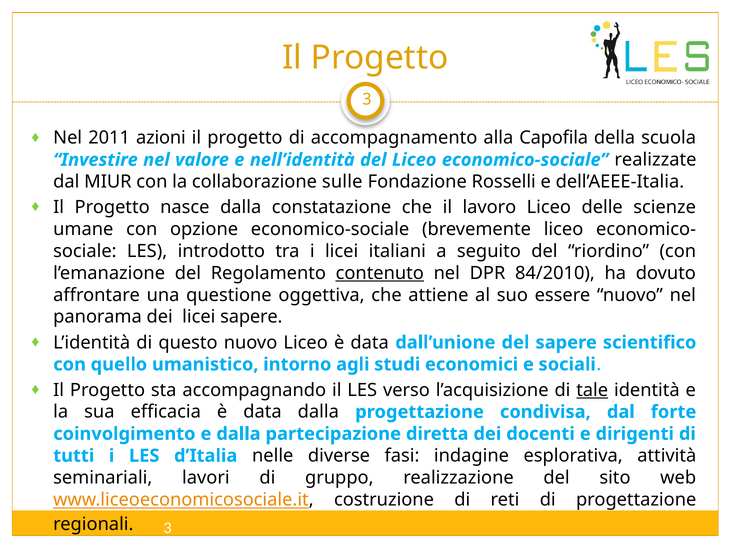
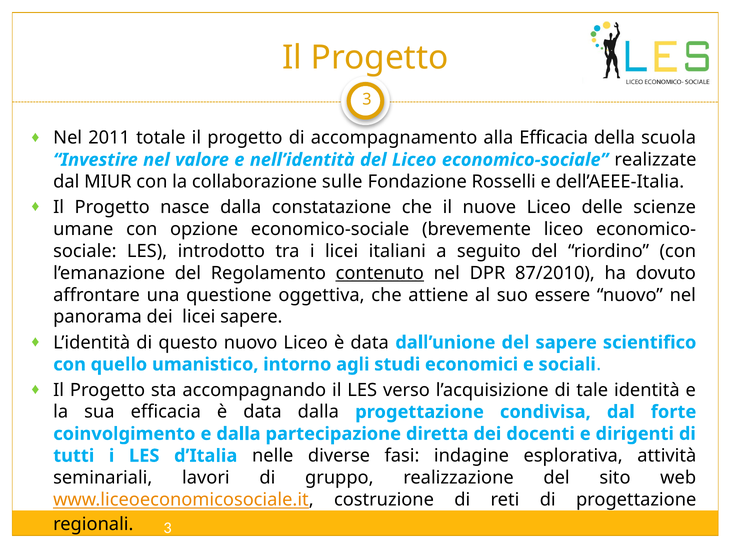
azioni: azioni -> totale (161, 138)
alla Capofila: Capofila -> Efficacia (554, 138)
lavoro: lavoro -> nuove (489, 207)
84/2010: 84/2010 -> 87/2010 (555, 273)
tale underline: present -> none (592, 390)
